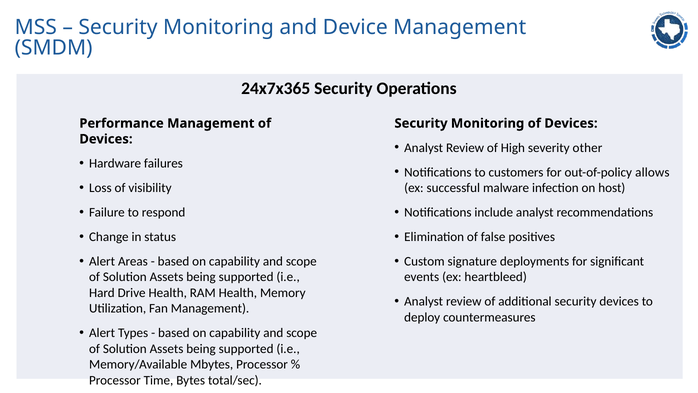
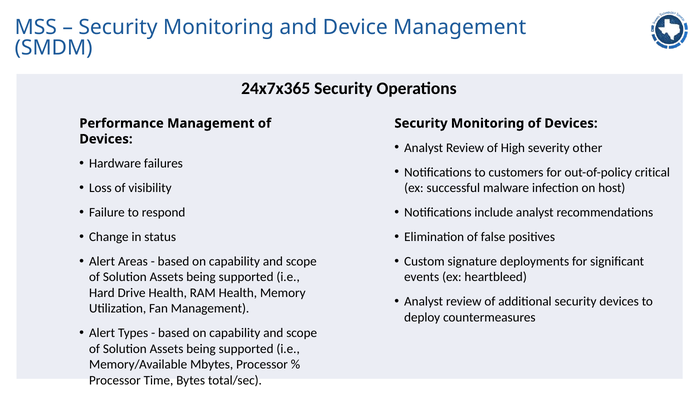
allows: allows -> critical (652, 172)
